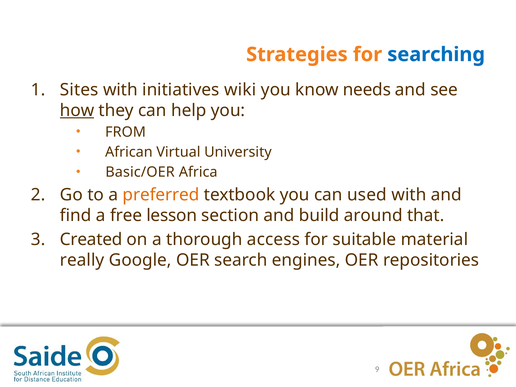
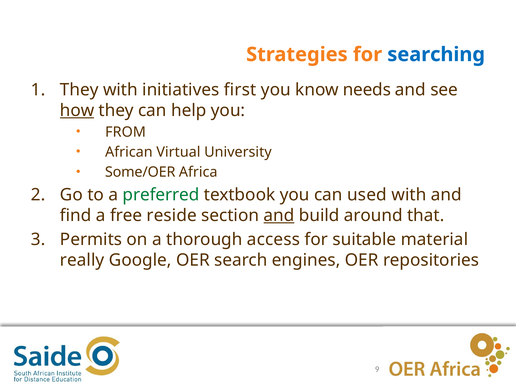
Sites: Sites -> They (79, 90)
wiki: wiki -> first (240, 90)
Basic/OER: Basic/OER -> Some/OER (140, 172)
preferred colour: orange -> green (161, 195)
lesson: lesson -> reside (172, 215)
and underline: none -> present (279, 215)
Created: Created -> Permits (91, 239)
